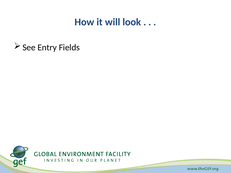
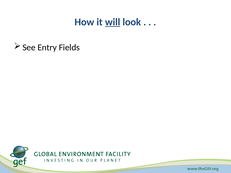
will underline: none -> present (113, 22)
